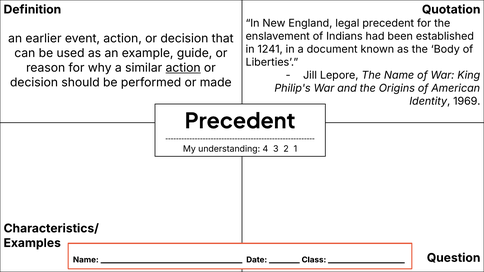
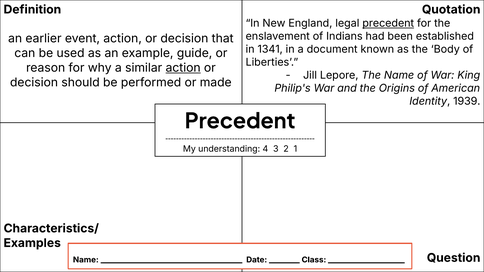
precedent underline: none -> present (388, 23)
1241: 1241 -> 1341 (270, 49)
1969: 1969 -> 1939 (467, 101)
